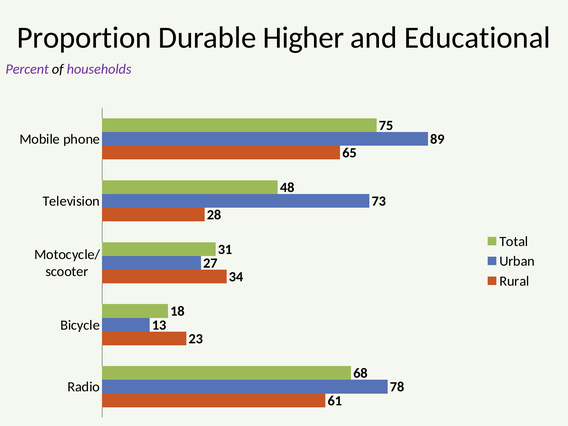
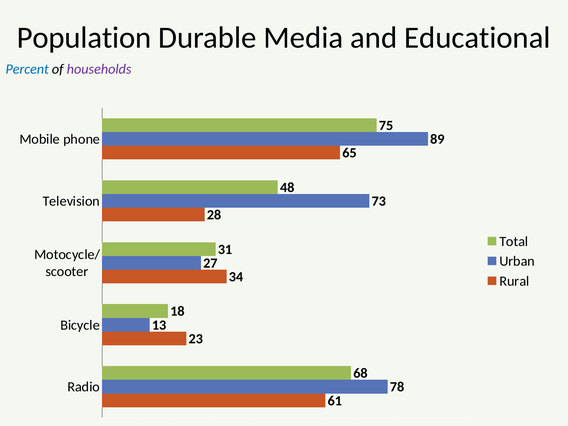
Proportion: Proportion -> Population (84, 38)
Higher: Higher -> Media (303, 38)
Percent colour: purple -> blue (27, 69)
